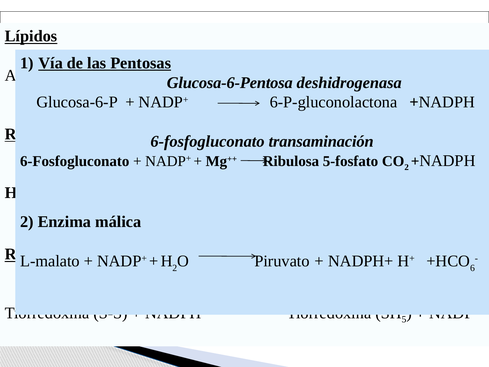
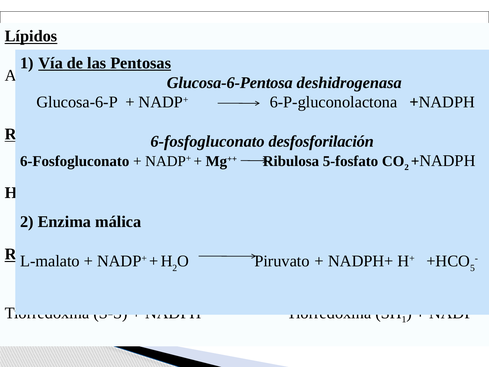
transaminación: transaminación -> desfosforilación (321, 141)
6: 6 -> 5 (472, 268)
5: 5 -> 1 (404, 319)
